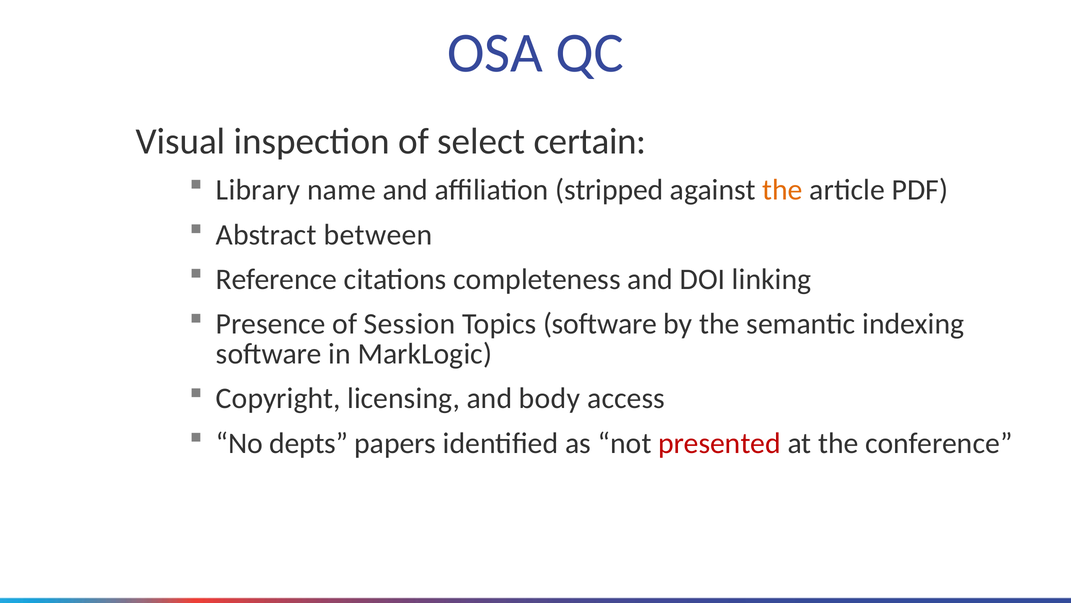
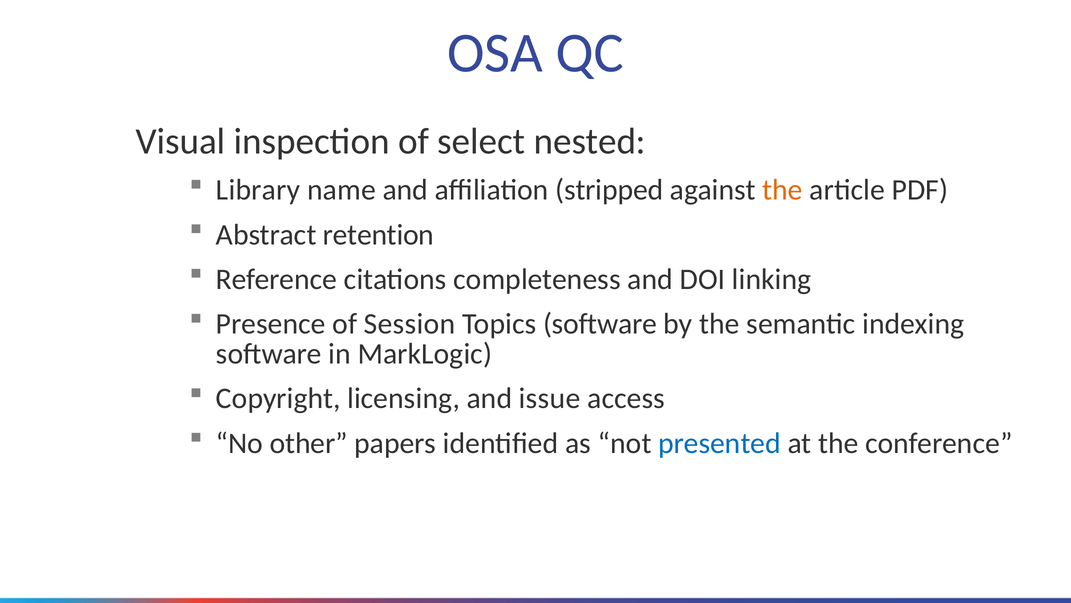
certain: certain -> nested (590, 141)
between: between -> retention (378, 235)
body: body -> issue (550, 398)
depts: depts -> other (309, 443)
presented colour: red -> blue (719, 443)
